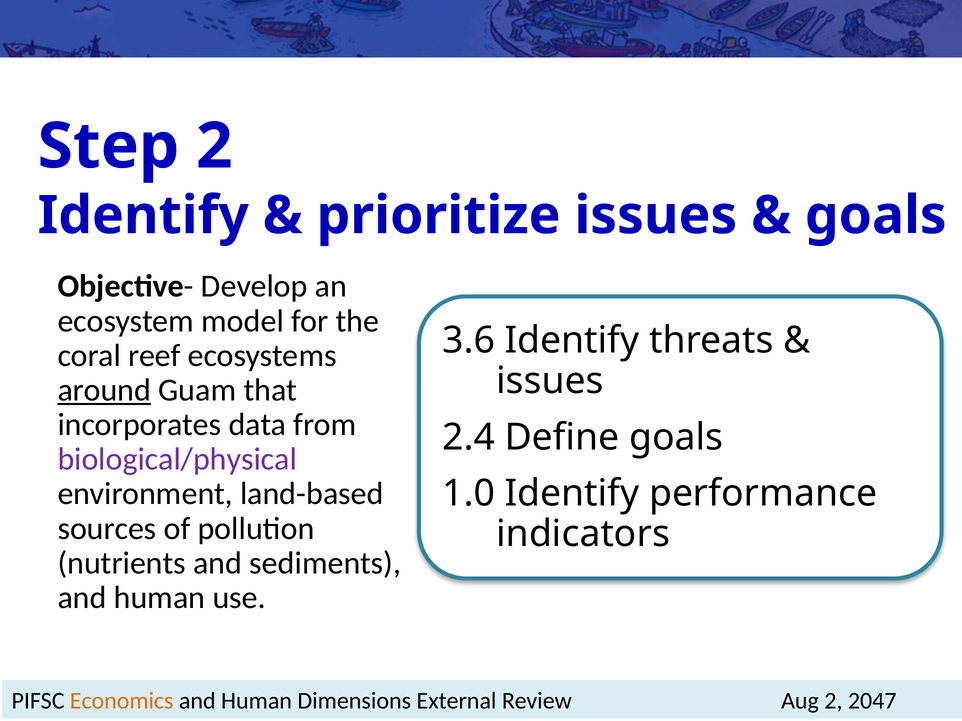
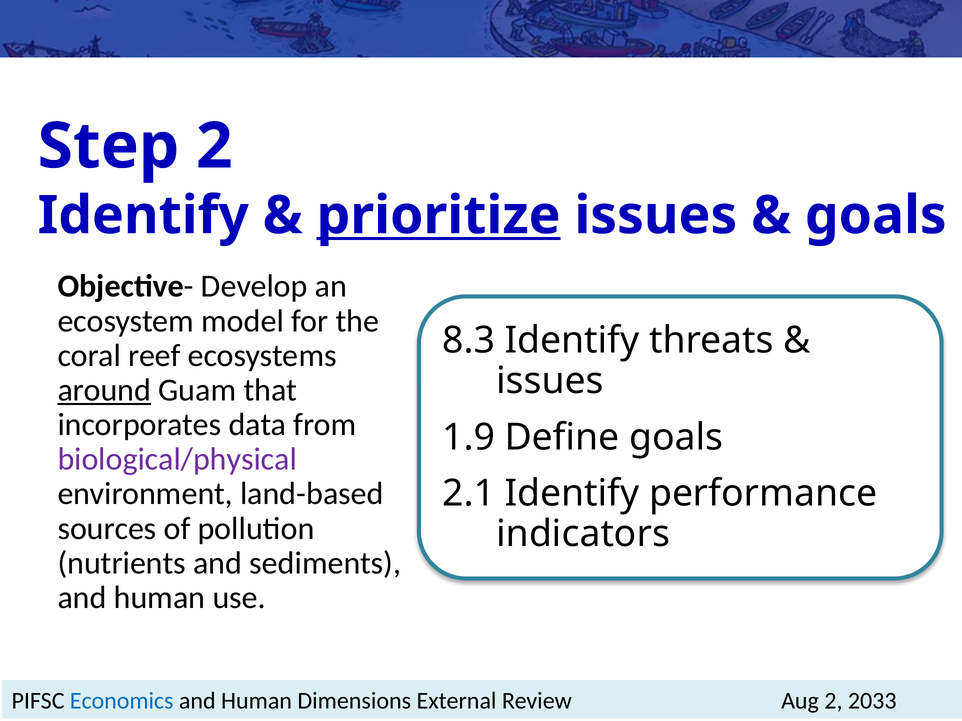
prioritize underline: none -> present (439, 216)
3.6: 3.6 -> 8.3 (469, 341)
2.4: 2.4 -> 1.9 (469, 437)
1.0: 1.0 -> 2.1 (469, 494)
Economics colour: orange -> blue (122, 701)
2047: 2047 -> 2033 (872, 701)
